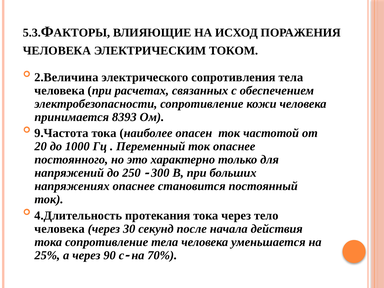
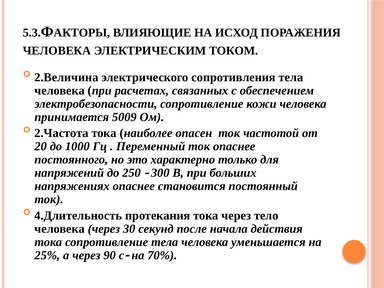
8393: 8393 -> 5009 (124, 117)
9.Частота: 9.Частота -> 2.Частота (61, 133)
